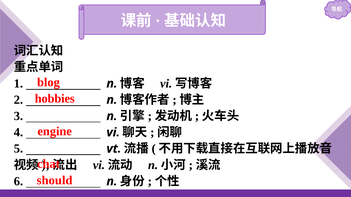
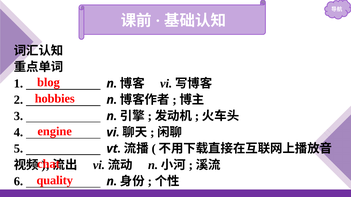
should: should -> quality (55, 181)
